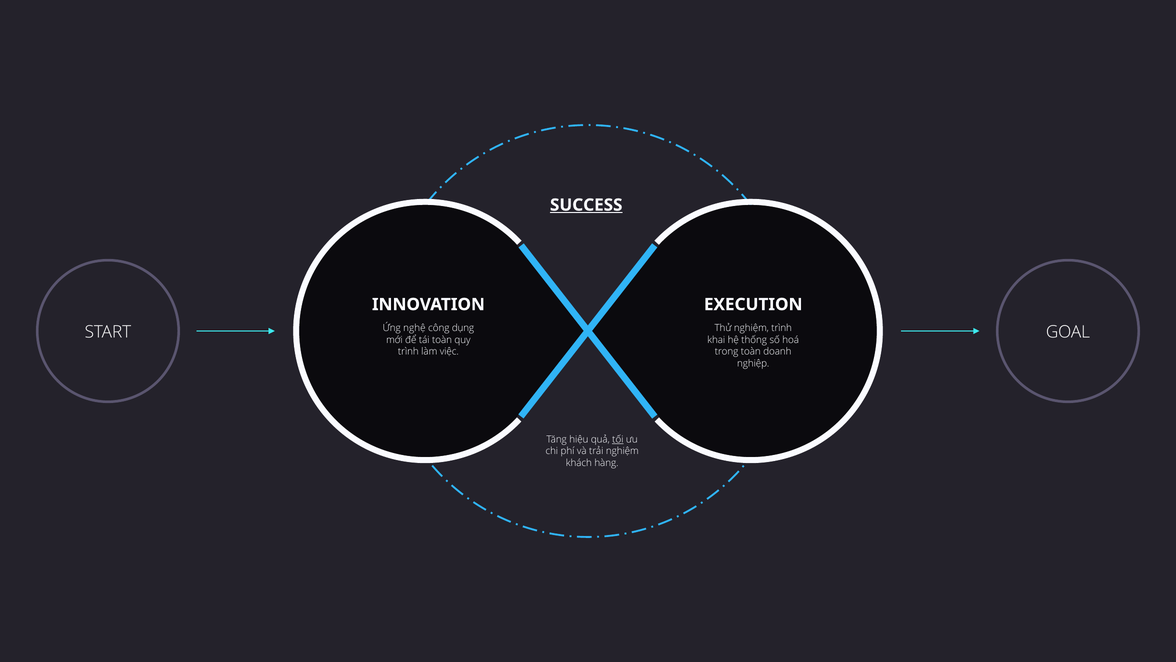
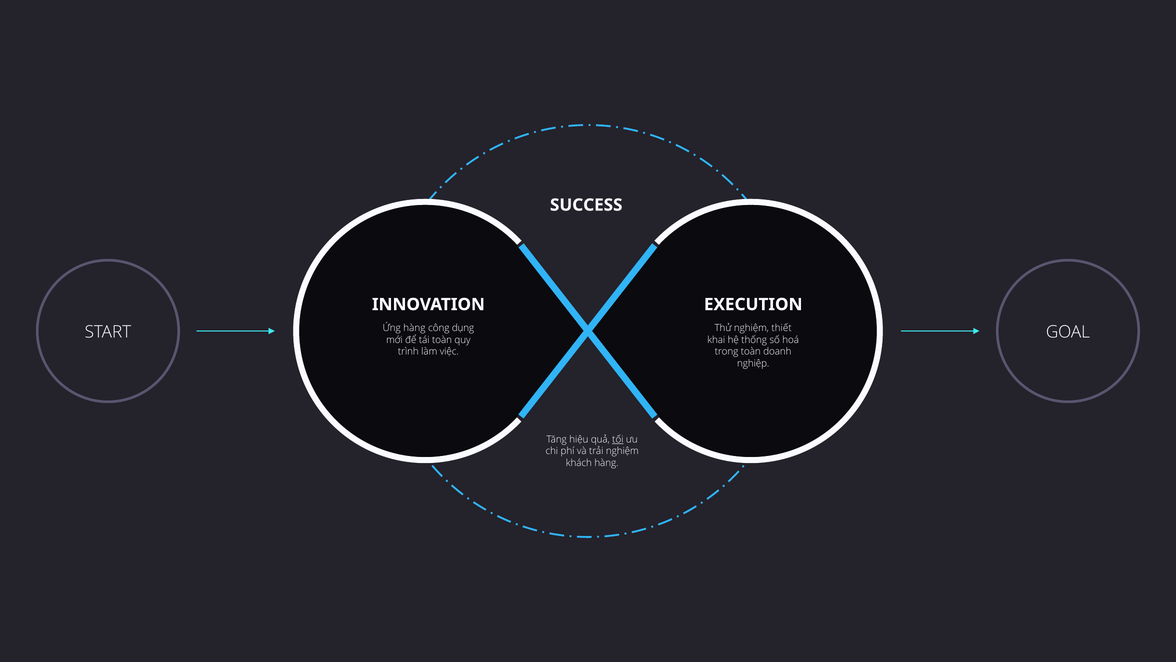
SUCCESS underline: present -> none (586, 205)
nghiệm trình: trình -> thiết (782, 328)
Ứng nghệ: nghệ -> hàng (414, 328)
